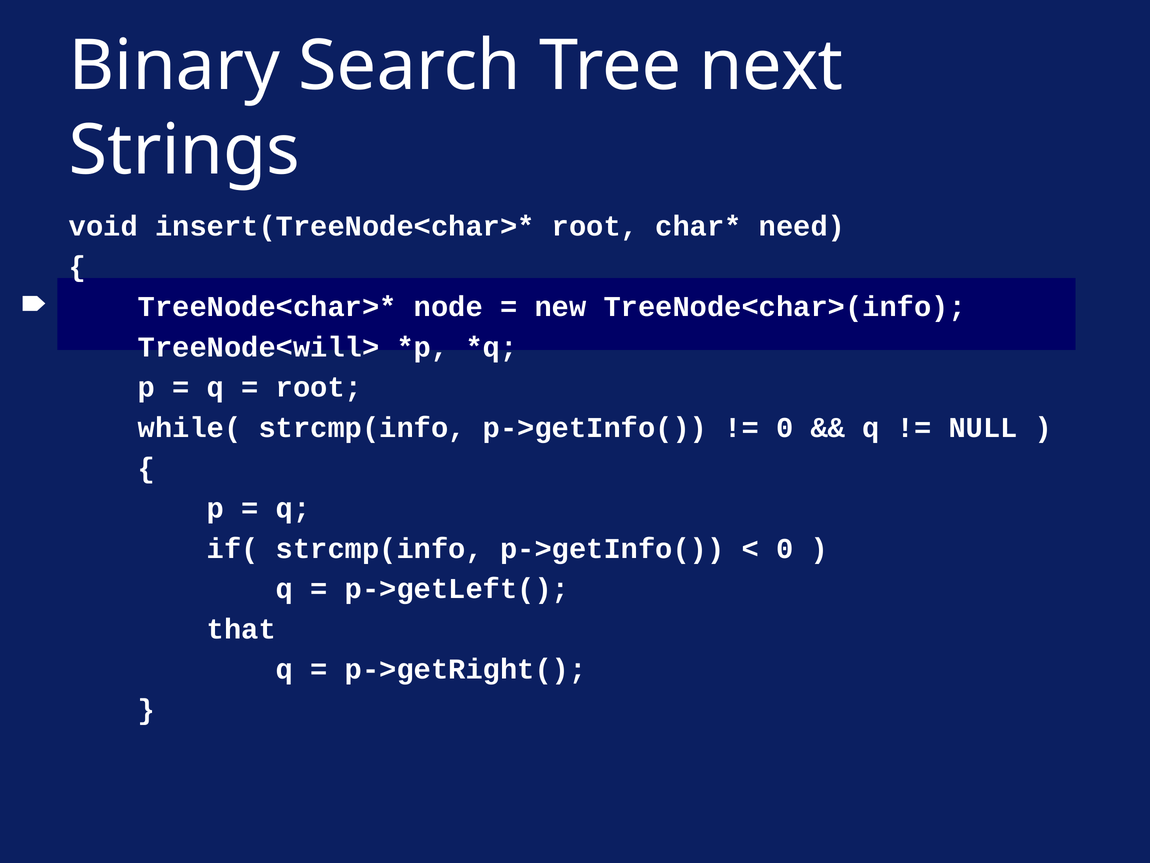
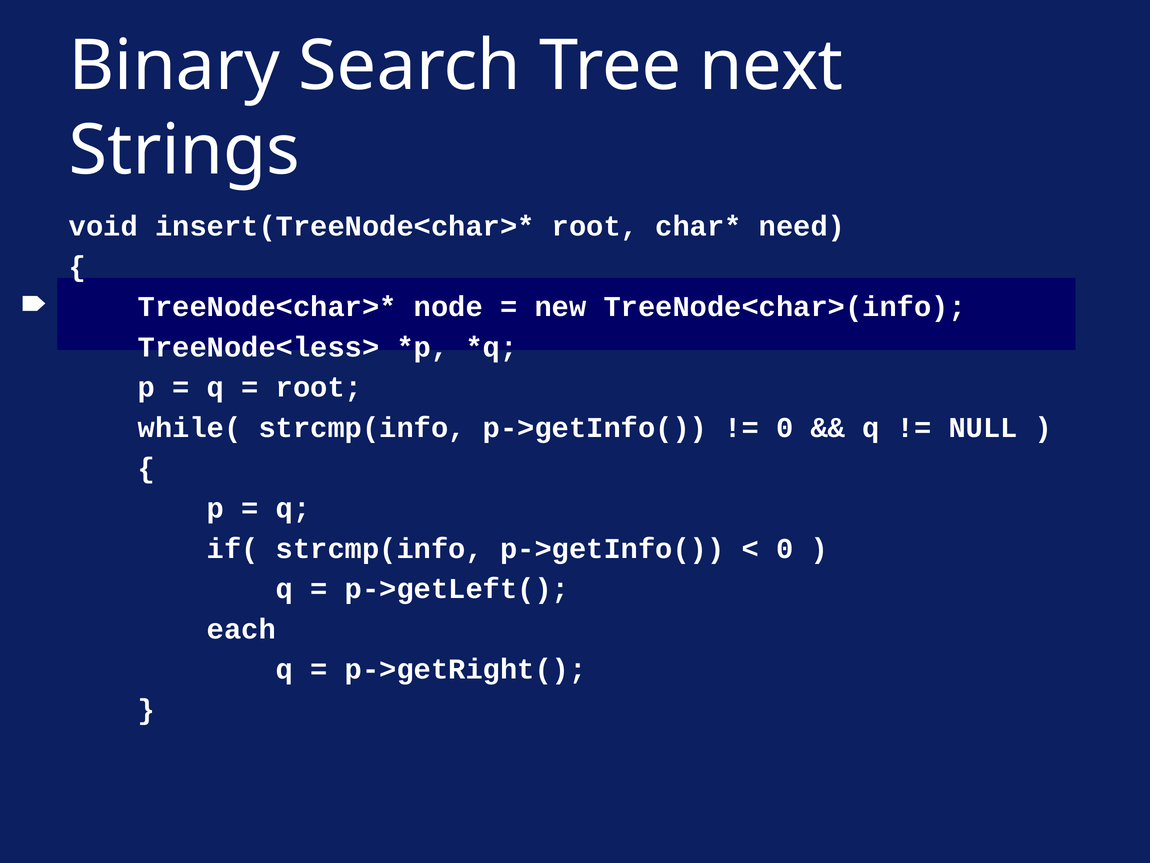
TreeNode<will>: TreeNode<will> -> TreeNode<less> (259, 347)
that: that -> each (241, 629)
